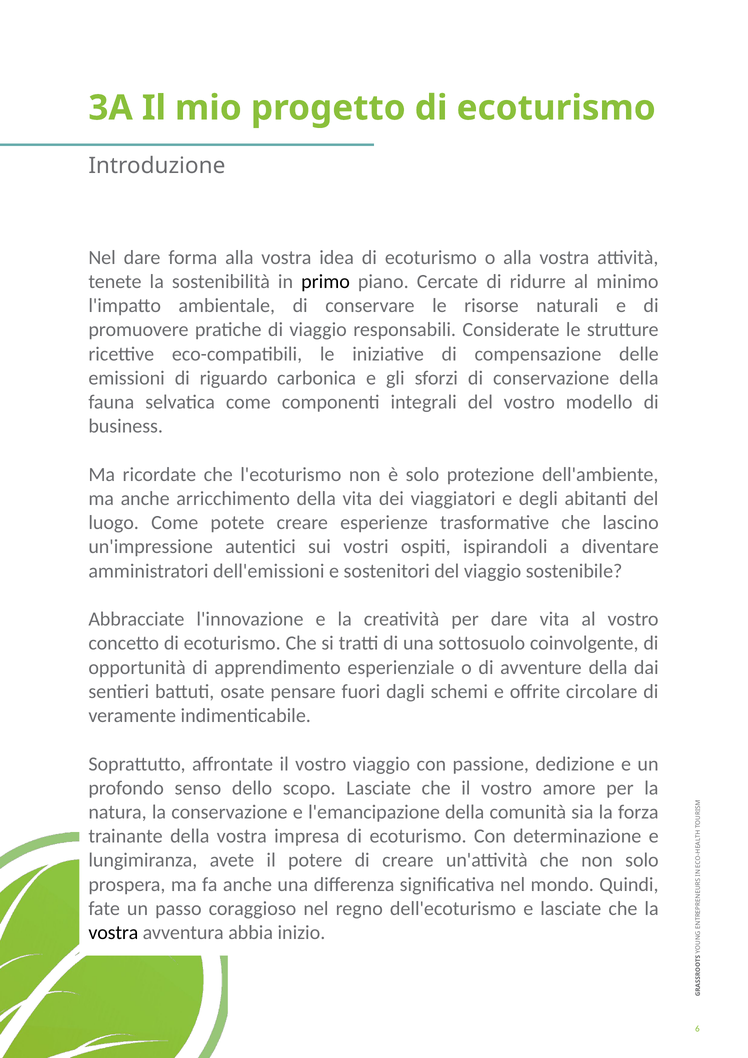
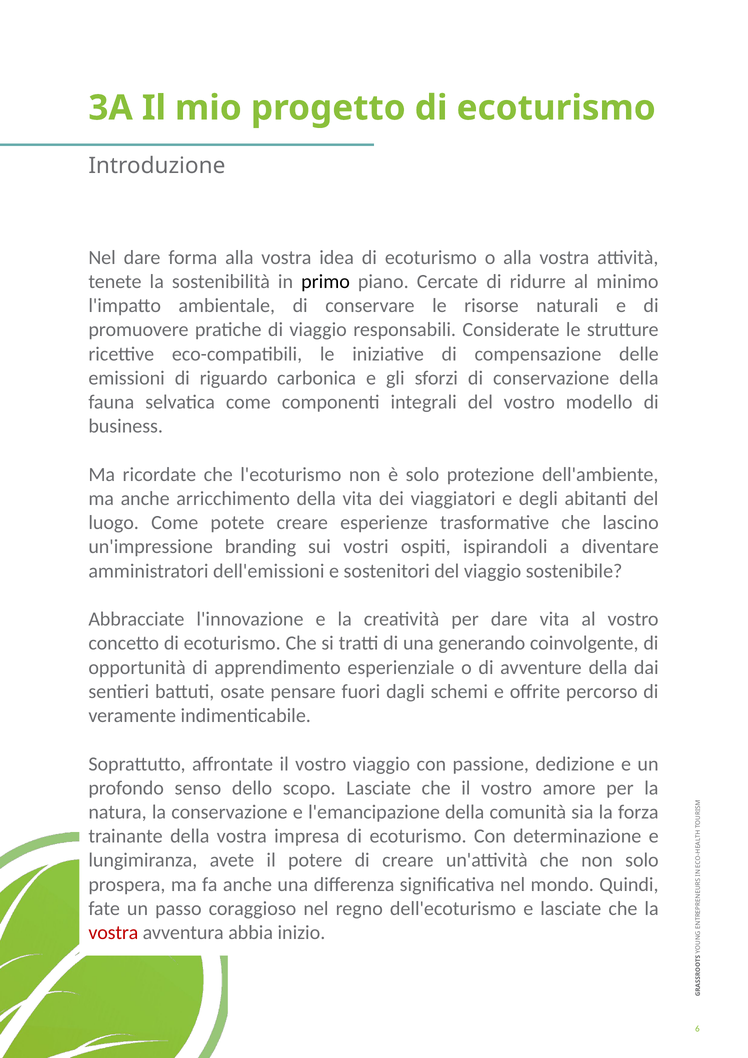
autentici: autentici -> branding (261, 547)
sottosuolo: sottosuolo -> generando (482, 643)
circolare: circolare -> percorso (602, 691)
vostra colour: black -> red (113, 933)
